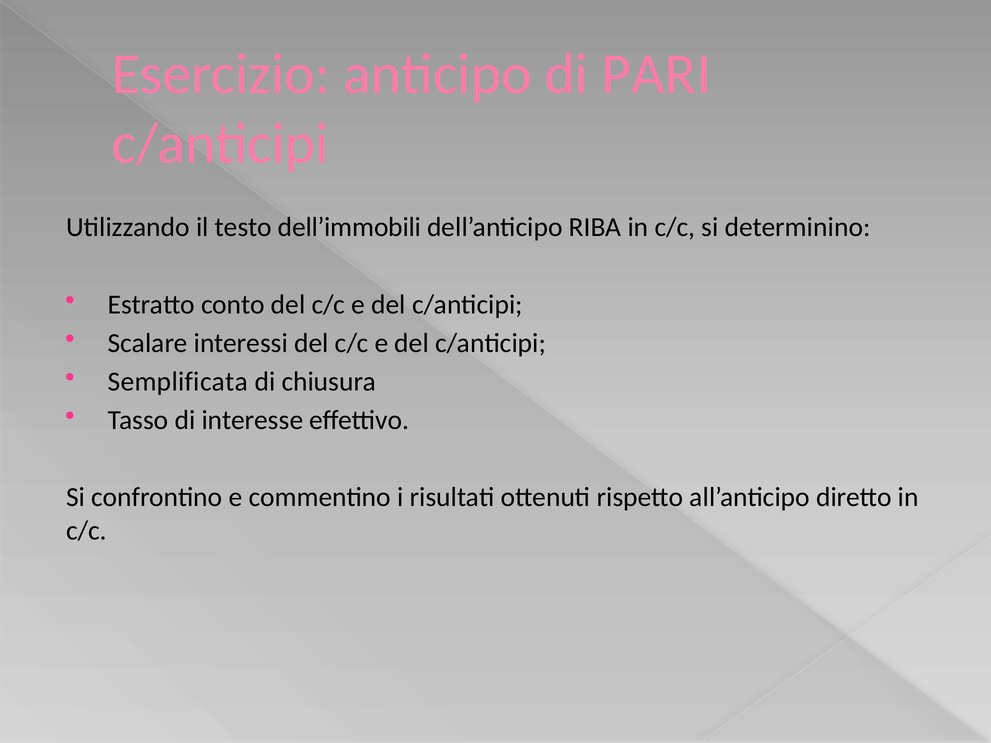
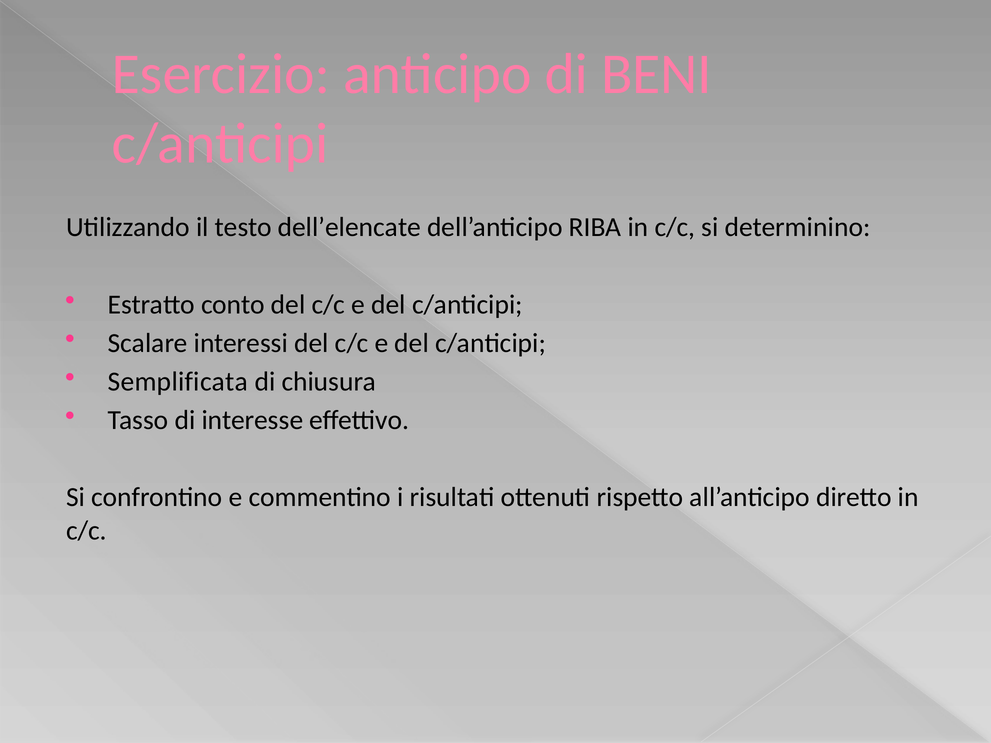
PARI: PARI -> BENI (656, 74)
dell’immobili: dell’immobili -> dell’elencate (349, 227)
